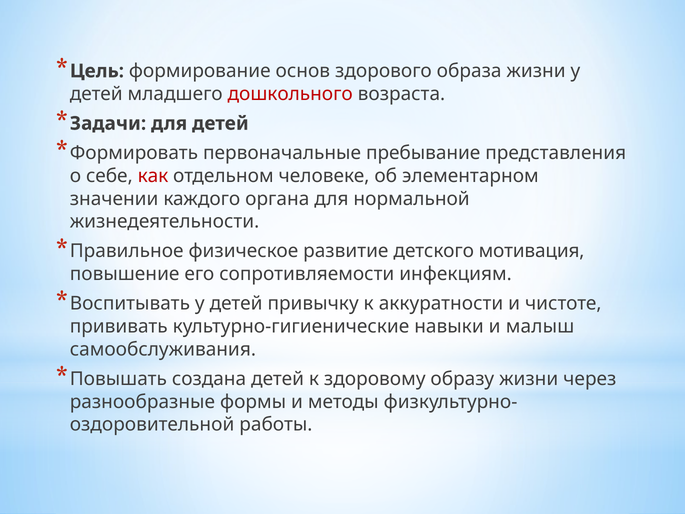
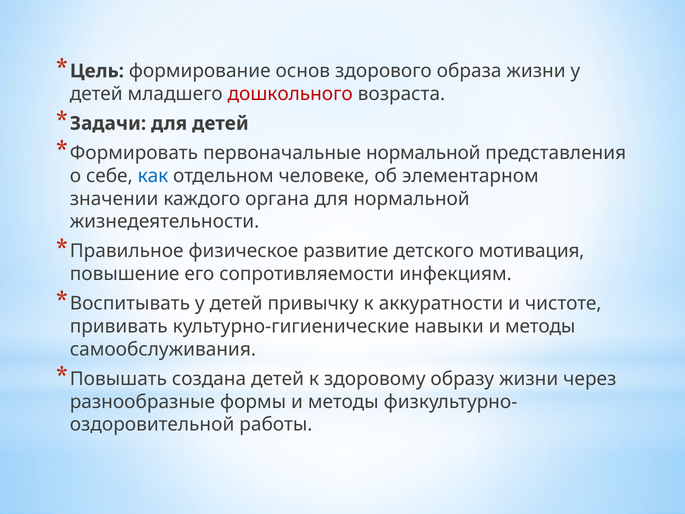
первоначальные пребывание: пребывание -> нормальной (423, 153)
как colour: red -> blue (153, 176)
навыки и малыш: малыш -> методы (540, 326)
